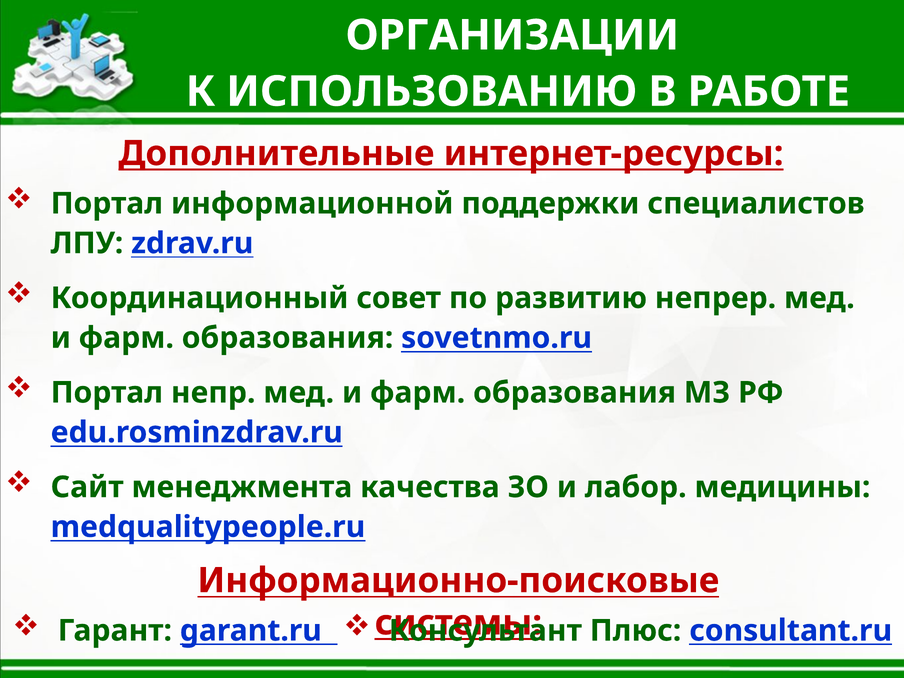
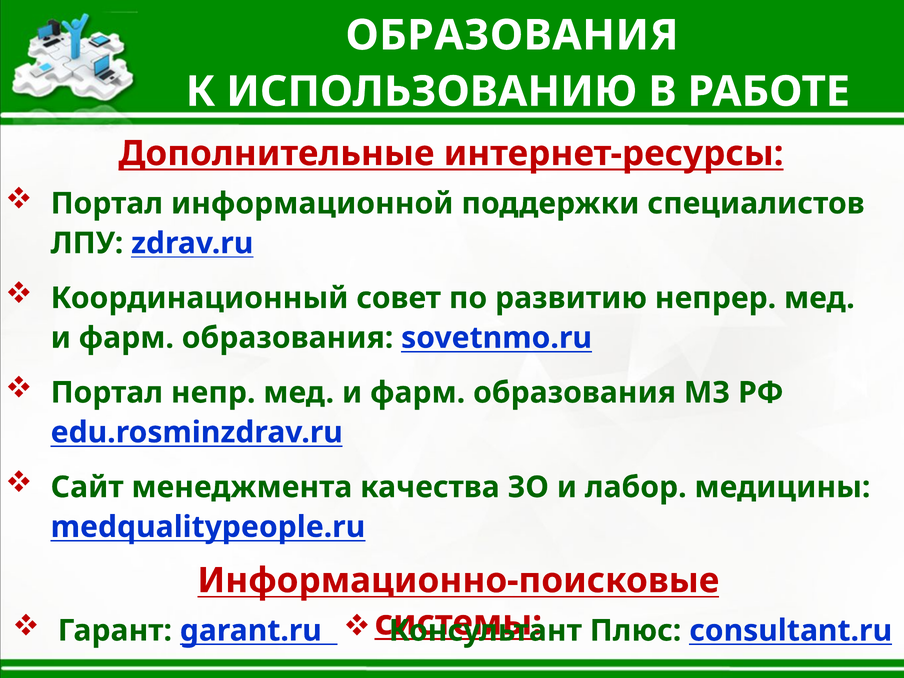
ОРГАНИЗАЦИИ: ОРГАНИЗАЦИИ -> ОБРАЗОВАНИЯ (512, 35)
